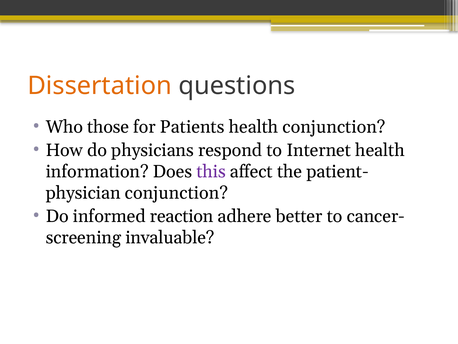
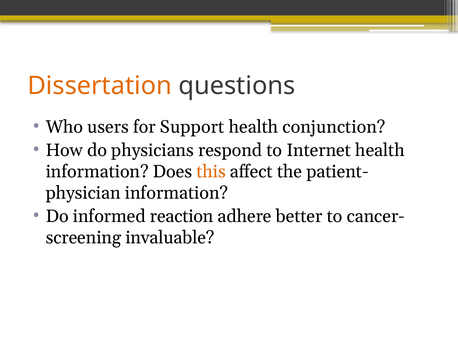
those: those -> users (108, 127)
Patients: Patients -> Support (192, 127)
this colour: purple -> orange (211, 171)
conjunction: conjunction -> information (176, 193)
